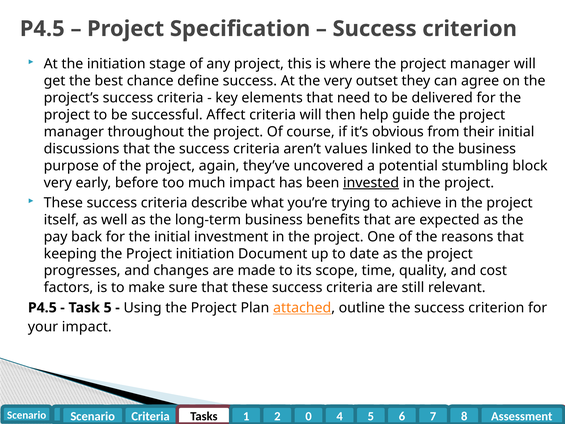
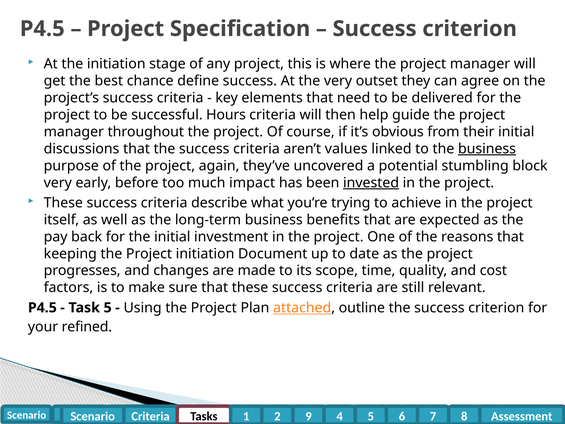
Affect: Affect -> Hours (226, 115)
business underline: none -> present (487, 149)
your impact: impact -> refined (87, 327)
0: 0 -> 9 (309, 416)
